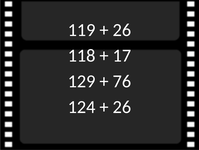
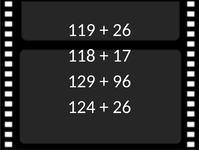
76: 76 -> 96 (122, 81)
